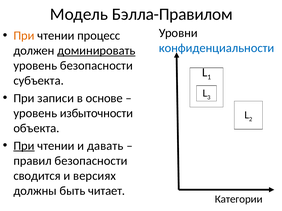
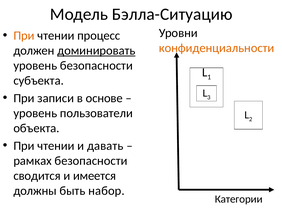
Бэлла-Правилом: Бэлла-Правилом -> Бэлла-Ситуацию (172, 14)
конфиденциальности colour: blue -> orange (217, 48)
избыточности: избыточности -> пользователи (96, 113)
При underline: present -> none (24, 146)
правил: правил -> рамках (33, 161)
версиях: версиях -> имеется (95, 176)
читает: читает -> набор (106, 191)
